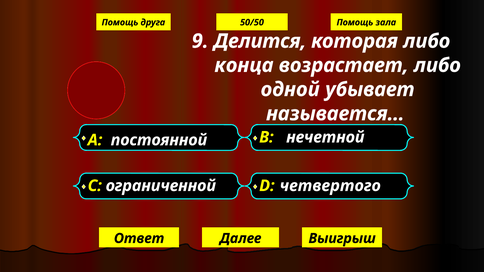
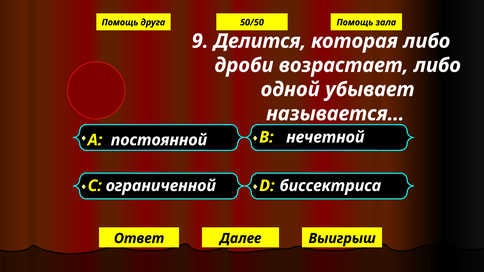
конца: конца -> дроби (244, 65)
четвертого: четвертого -> биссектриса (330, 186)
